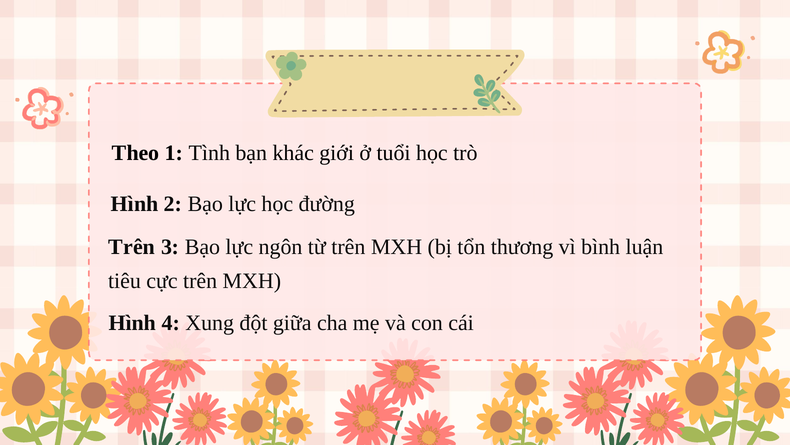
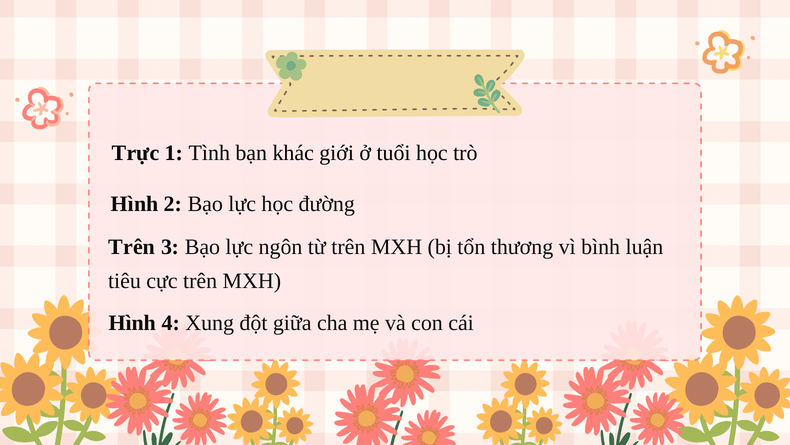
Theo: Theo -> Trực (136, 153)
